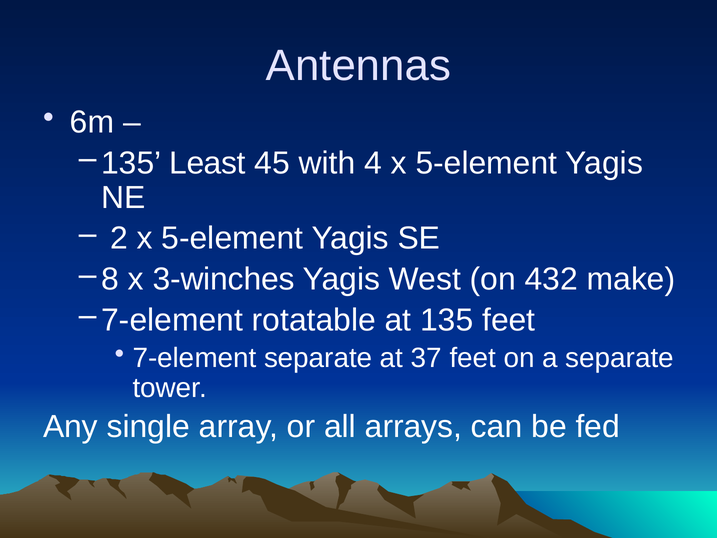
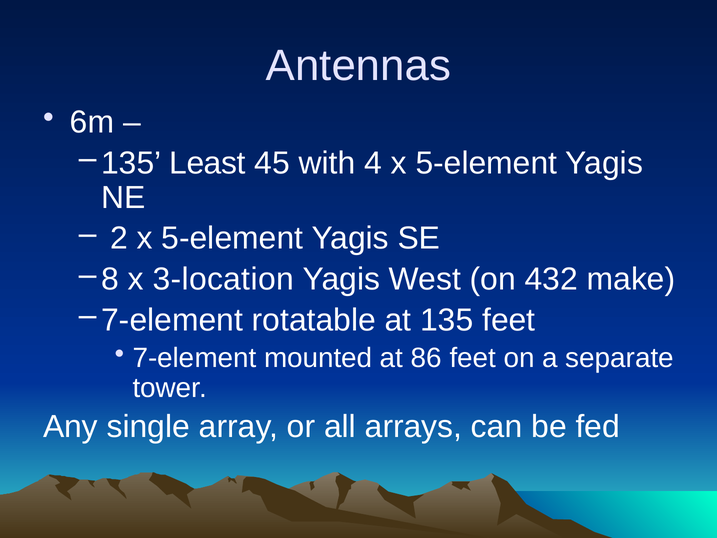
3-winches: 3-winches -> 3-location (223, 279)
7-element separate: separate -> mounted (318, 358)
37: 37 -> 86 (426, 358)
